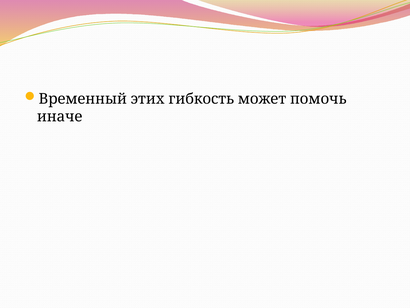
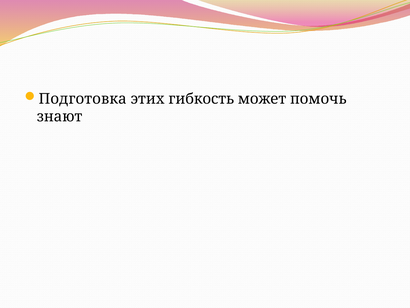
Временный: Временный -> Подготовка (83, 99)
иначе: иначе -> знают (60, 116)
